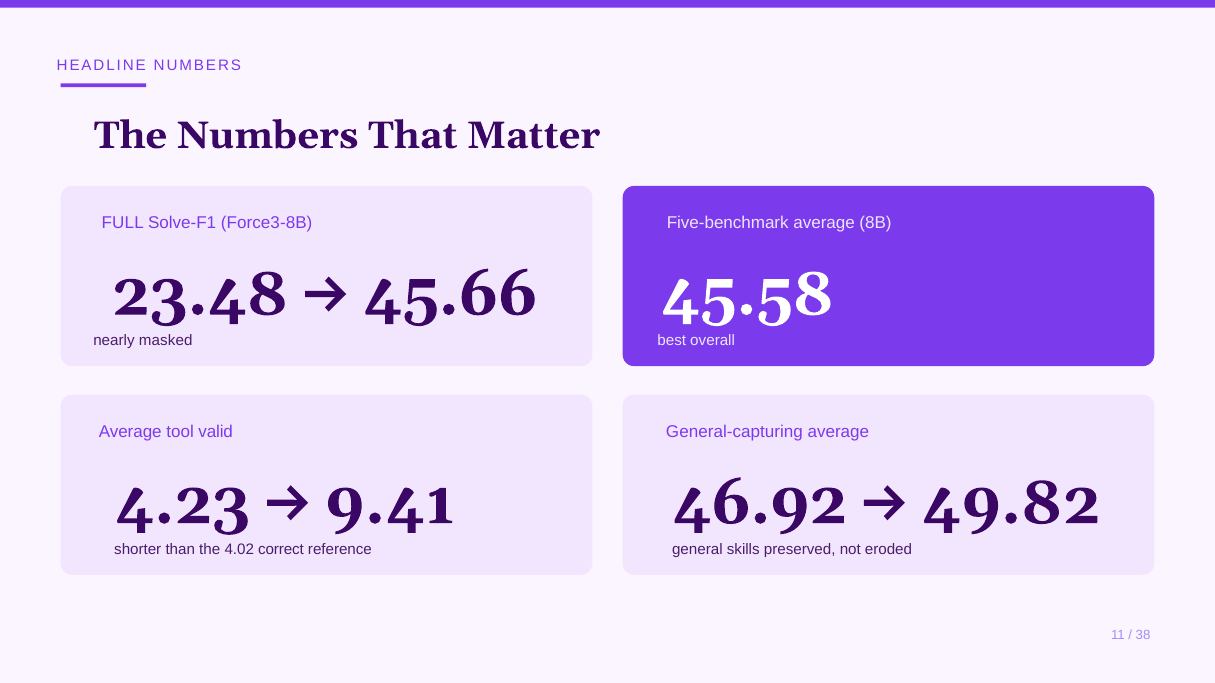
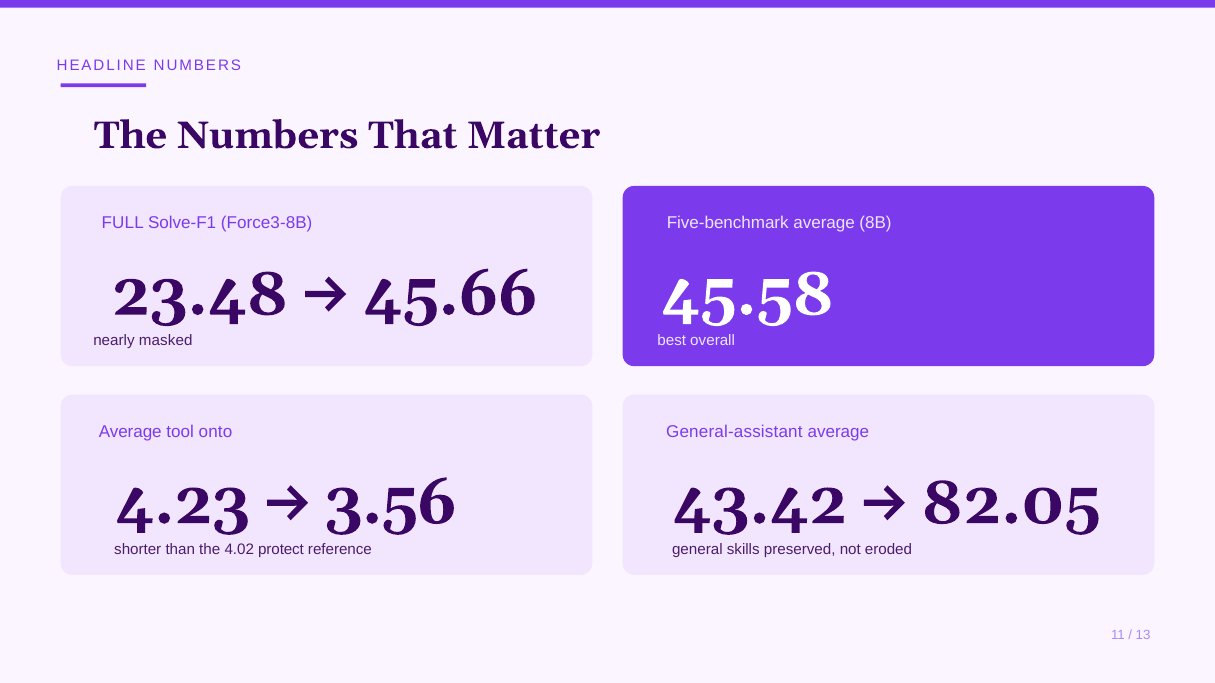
valid: valid -> onto (216, 432)
General-capturing: General-capturing -> General-assistant (734, 432)
9.41: 9.41 -> 3.56 (391, 503)
46.92: 46.92 -> 43.42 (760, 503)
49.82: 49.82 -> 82.05 (1011, 503)
correct: correct -> protect (281, 550)
38: 38 -> 13 (1143, 635)
